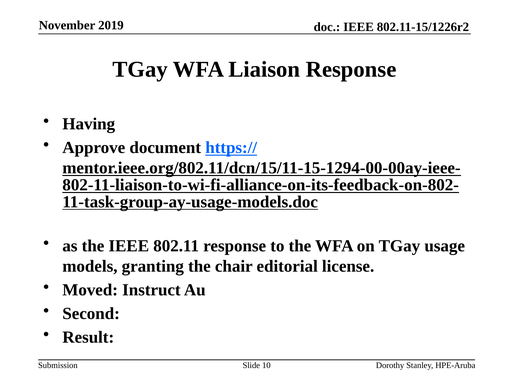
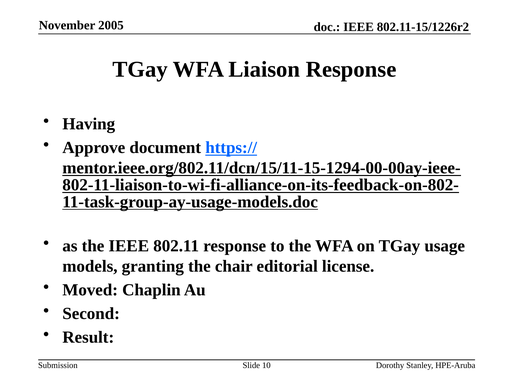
2019: 2019 -> 2005 (111, 25)
Instruct: Instruct -> Chaplin (151, 290)
